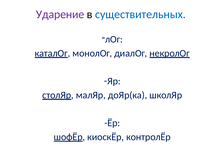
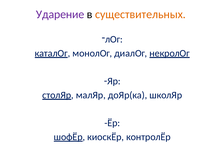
существительных colour: blue -> orange (140, 14)
